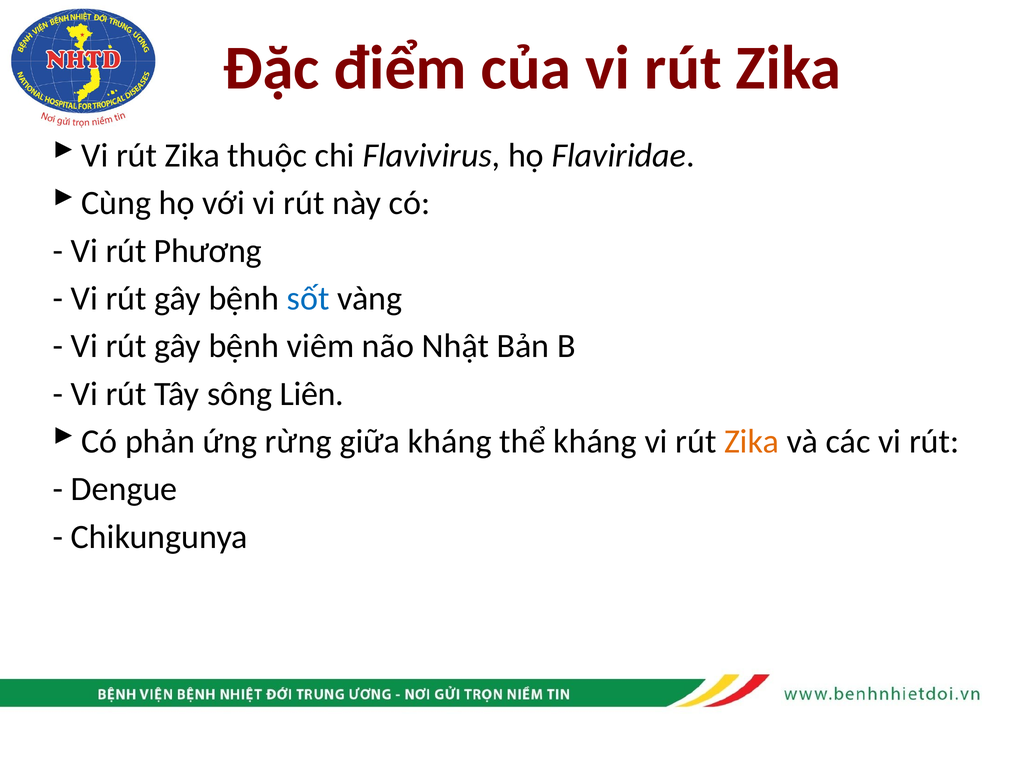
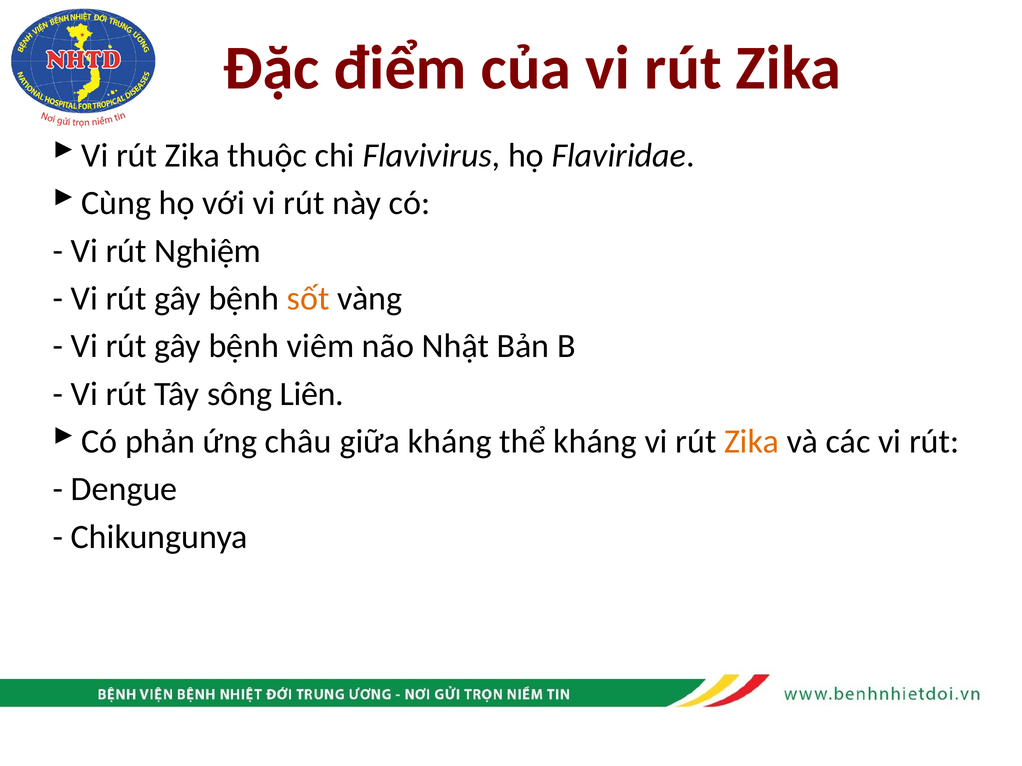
Phương: Phương -> Nghiệm (208, 251)
sốt colour: blue -> orange (308, 299)
rừng: rừng -> châu (298, 442)
